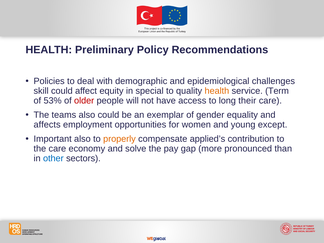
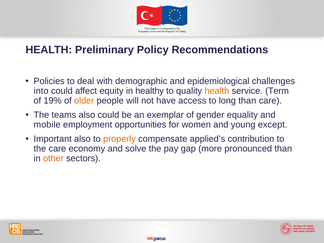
skill: skill -> into (41, 91)
special: special -> healthy (150, 91)
53%: 53% -> 19% (53, 101)
older colour: red -> orange (84, 101)
long their: their -> than (247, 101)
affects: affects -> mobile (47, 125)
other colour: blue -> orange (53, 158)
